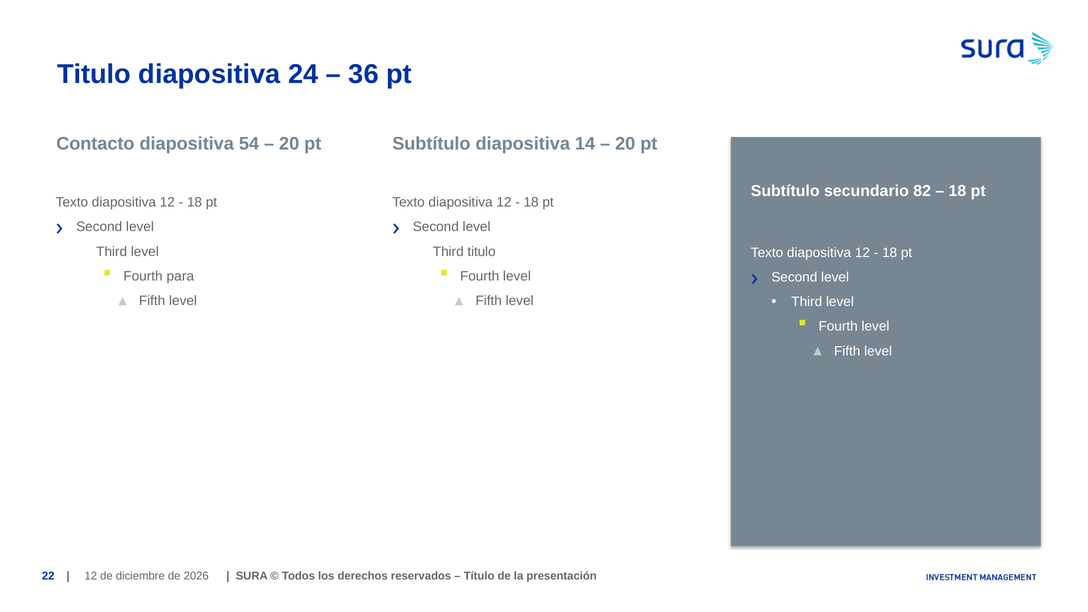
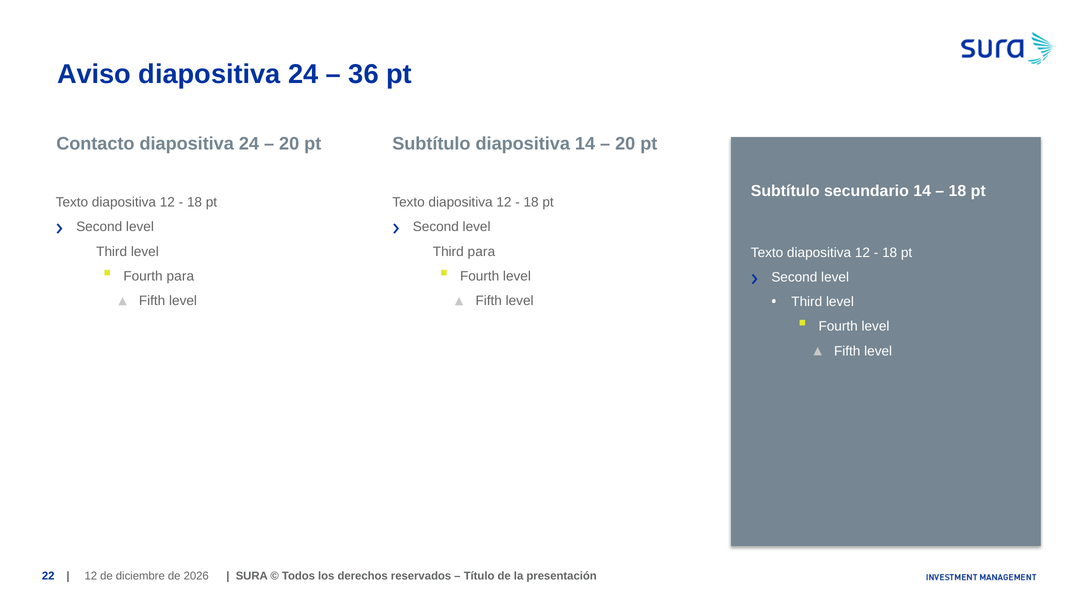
Titulo: Titulo -> Aviso (94, 75)
54: 54 -> 24 (249, 144)
secundario 82: 82 -> 14 (922, 191)
Third titulo: titulo -> para (481, 252)
